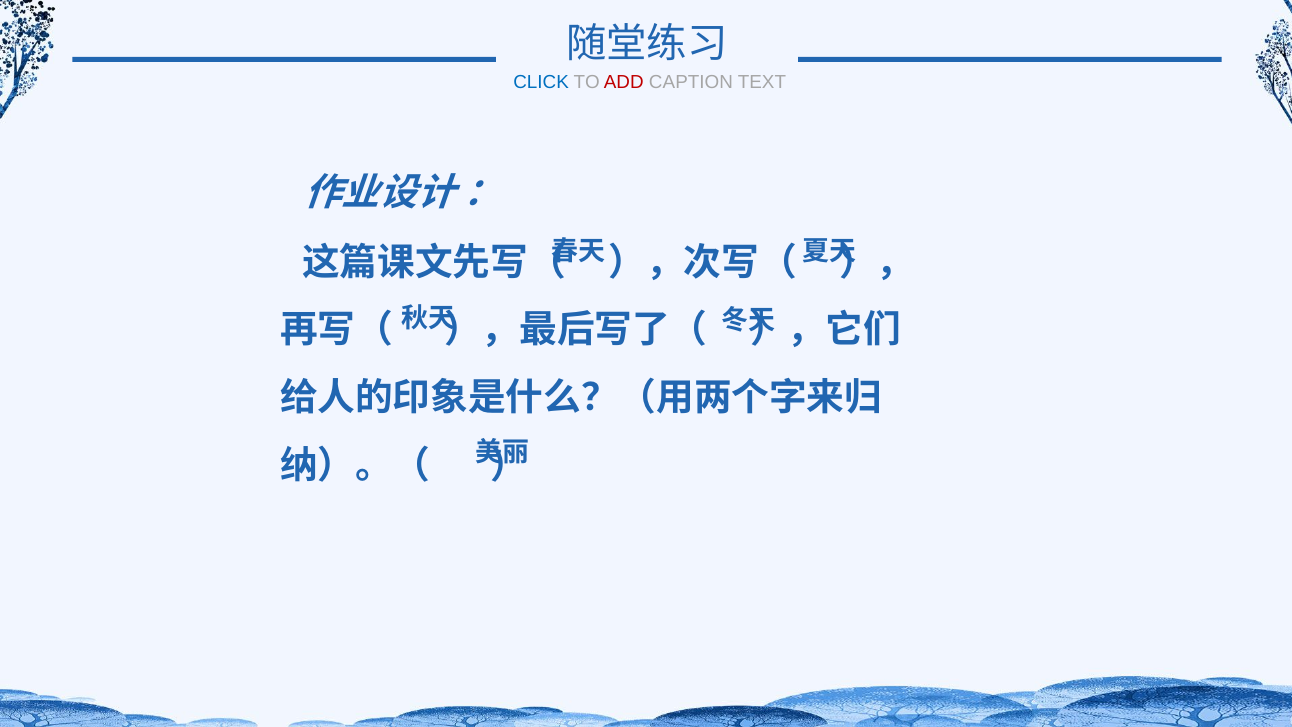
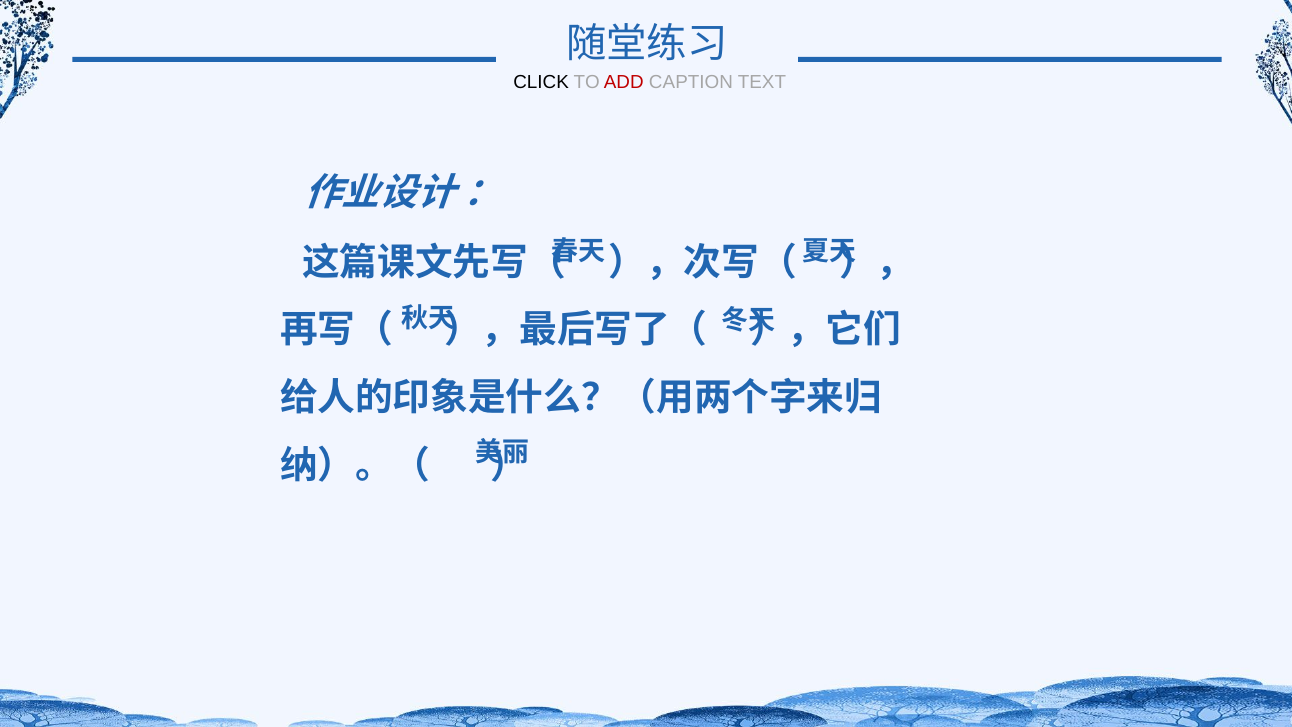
CLICK colour: blue -> black (541, 82)
